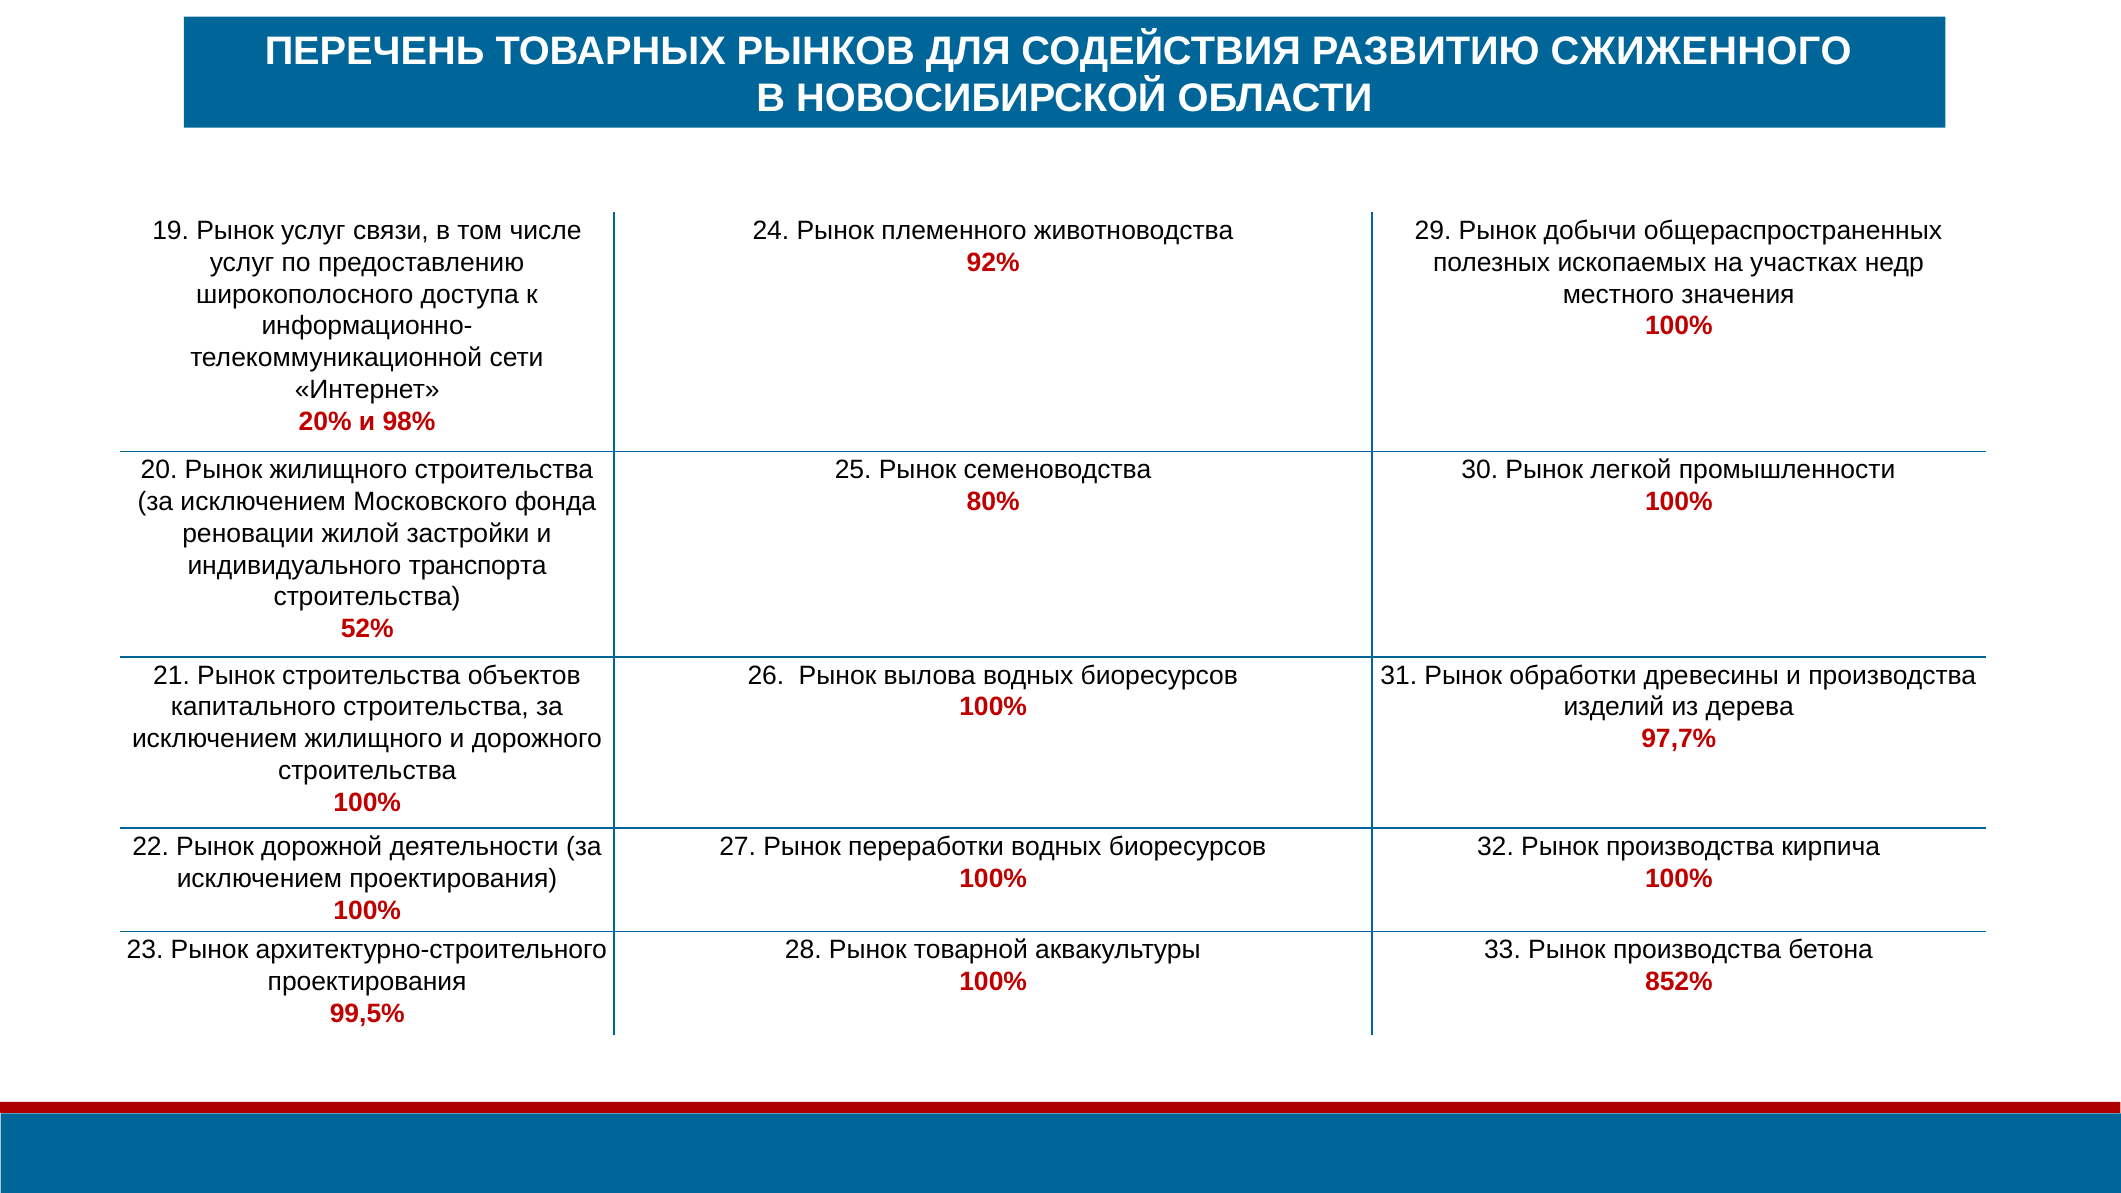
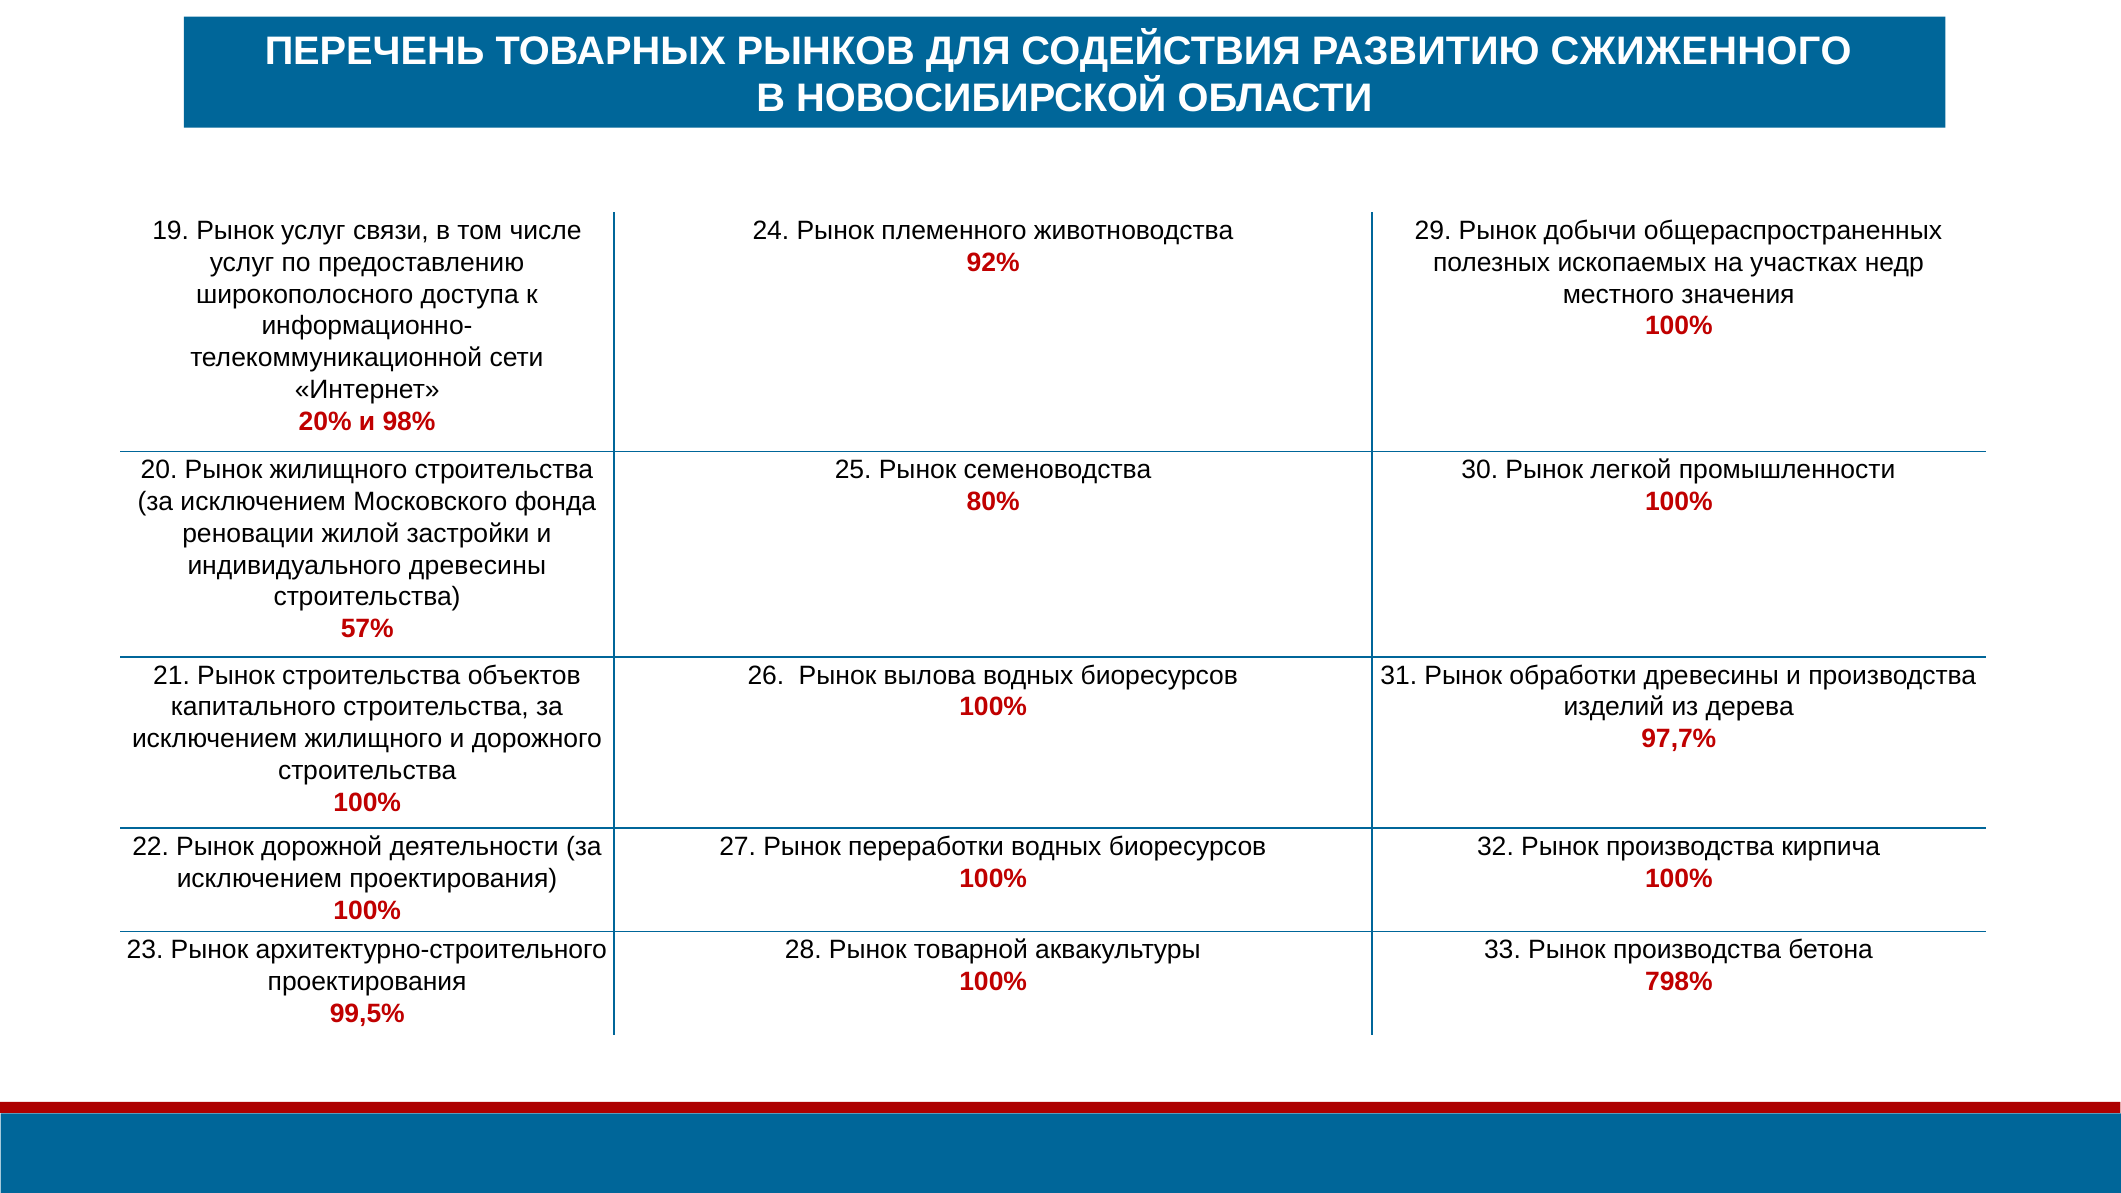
индивидуального транспорта: транспорта -> древесины (478, 565)
52%: 52% -> 57% (367, 629)
852%: 852% -> 798% (1679, 982)
